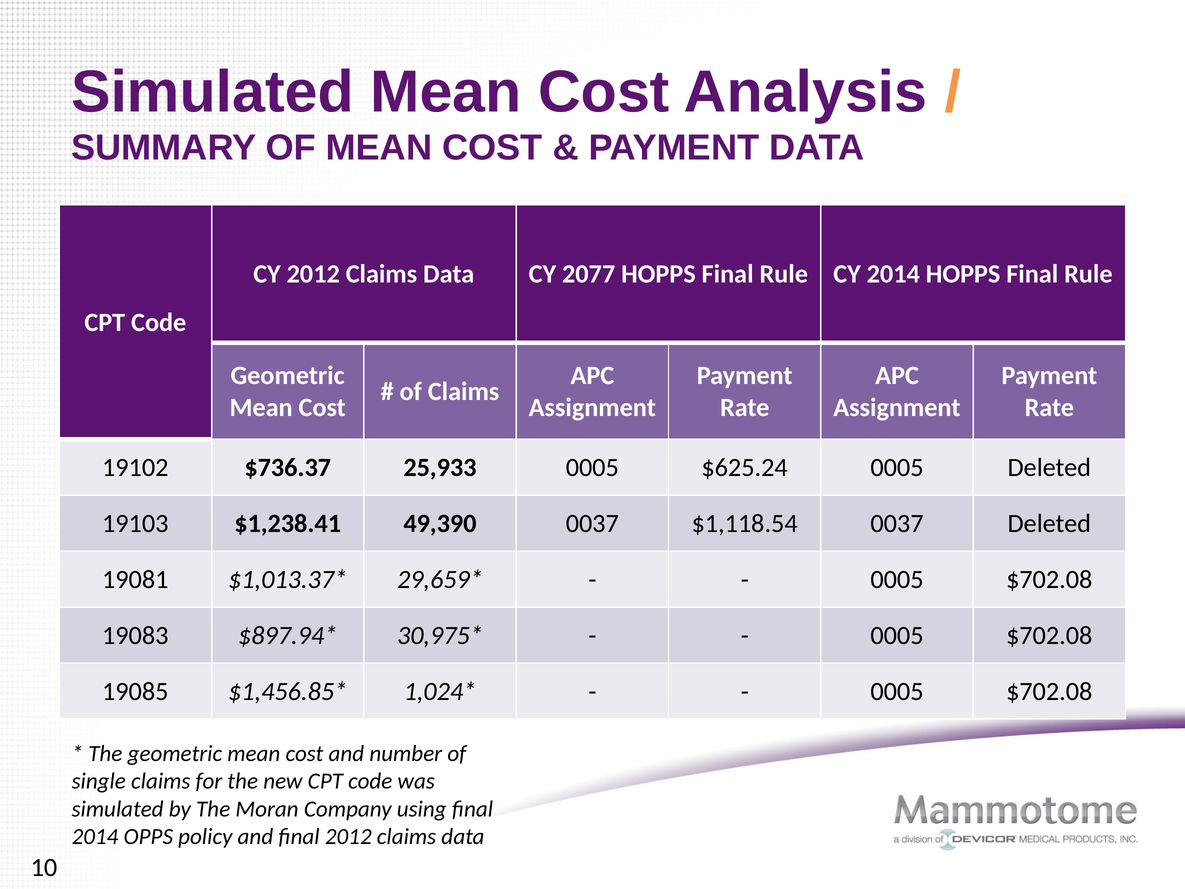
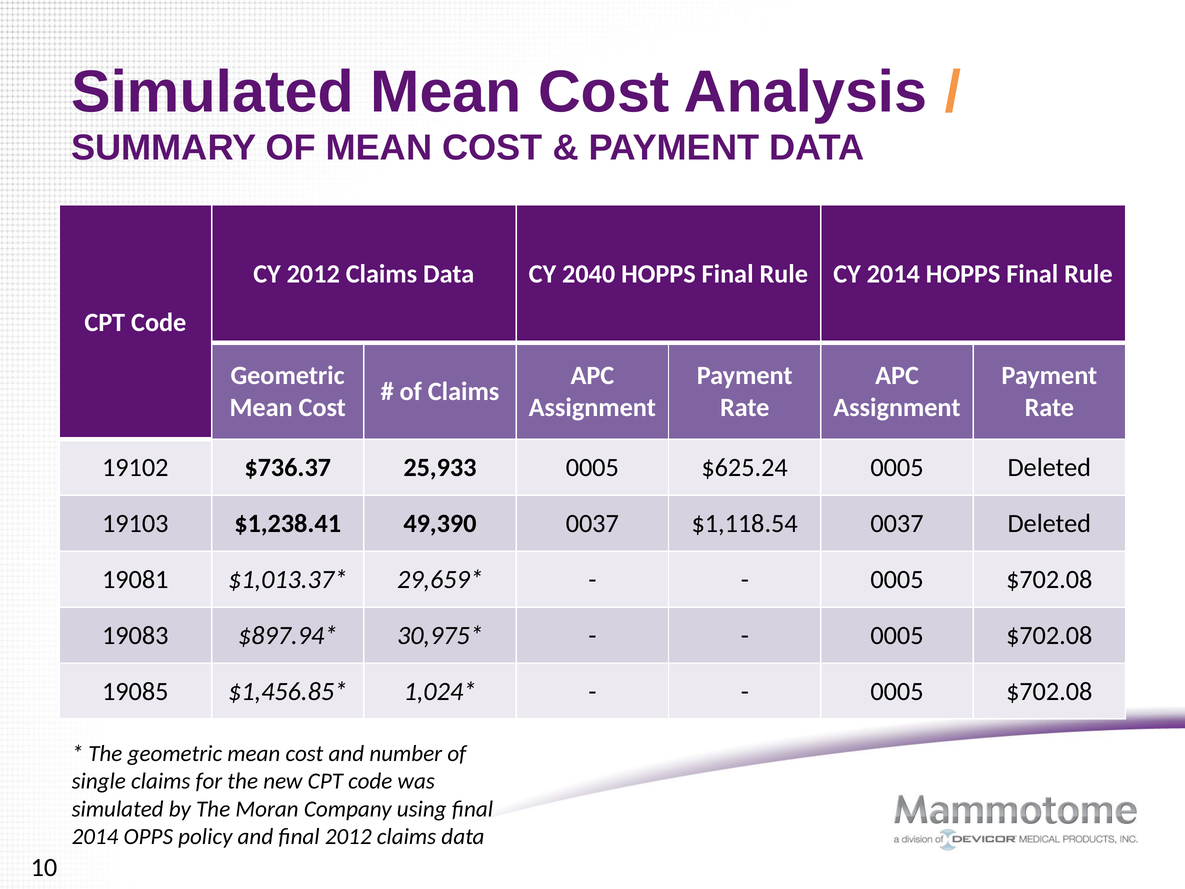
2077: 2077 -> 2040 (589, 274)
